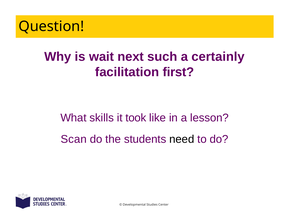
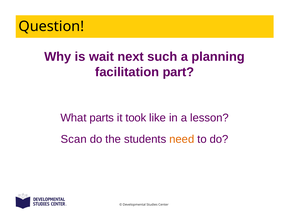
certainly: certainly -> planning (218, 57)
first: first -> part (178, 72)
skills: skills -> parts (102, 118)
need colour: black -> orange (182, 139)
